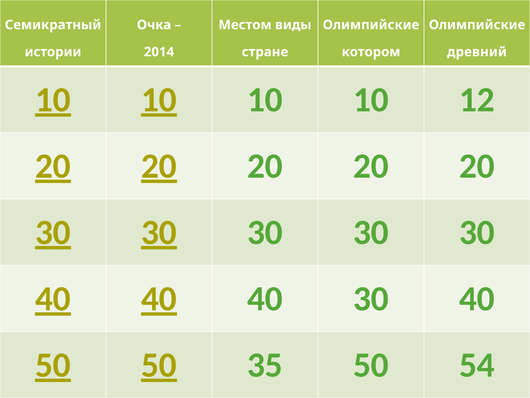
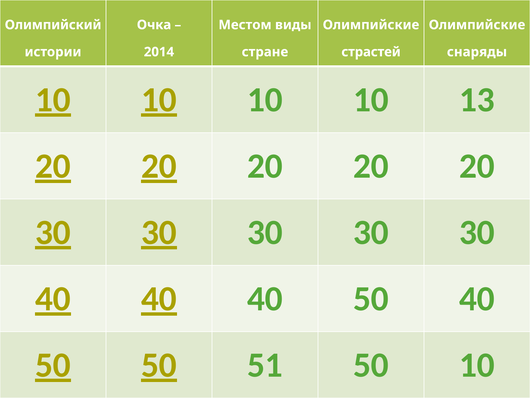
Семикратный: Семикратный -> Олимпийский (53, 25)
котором: котором -> страстей (371, 52)
древний: древний -> снаряды (477, 52)
12: 12 -> 13 (477, 100)
30: 30 -> 50 (371, 299)
35: 35 -> 51 (265, 365)
50 54: 54 -> 10 (477, 365)
